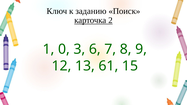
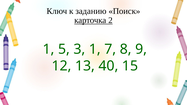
0: 0 -> 5 (64, 49)
3 6: 6 -> 1 (95, 49)
61: 61 -> 40 (108, 66)
